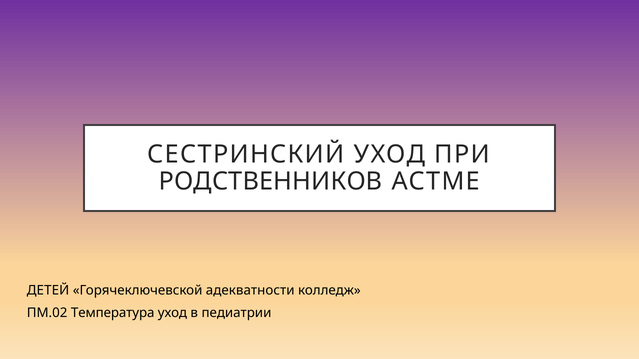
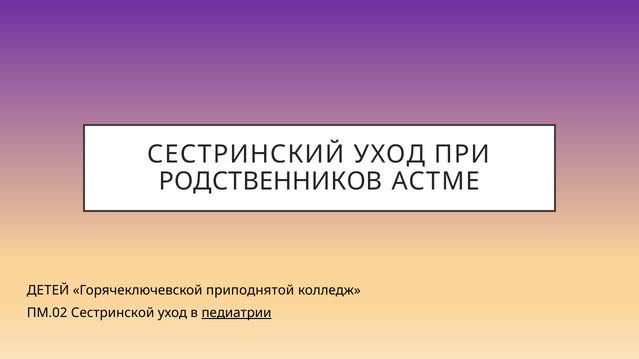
адекватности: адекватности -> приподнятой (250, 291)
Температура: Температура -> Сестринской (113, 313)
педиатрии underline: none -> present (236, 313)
